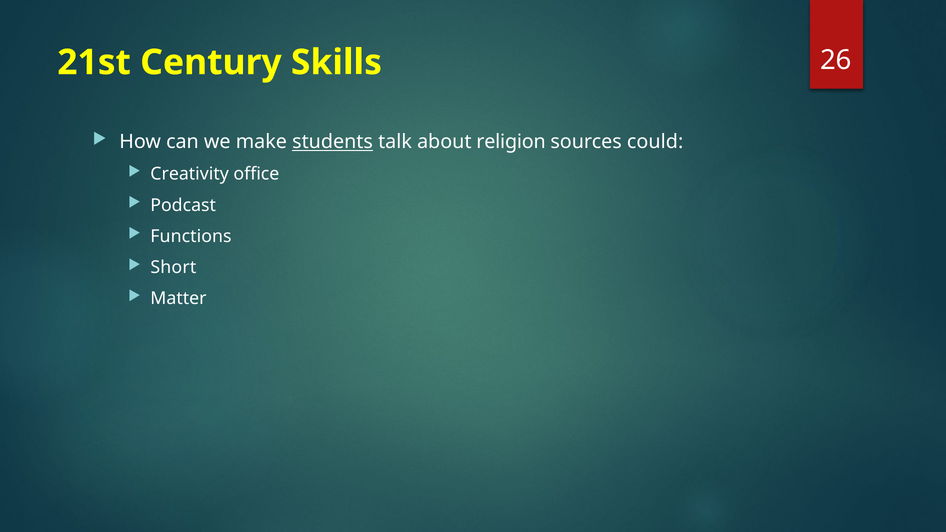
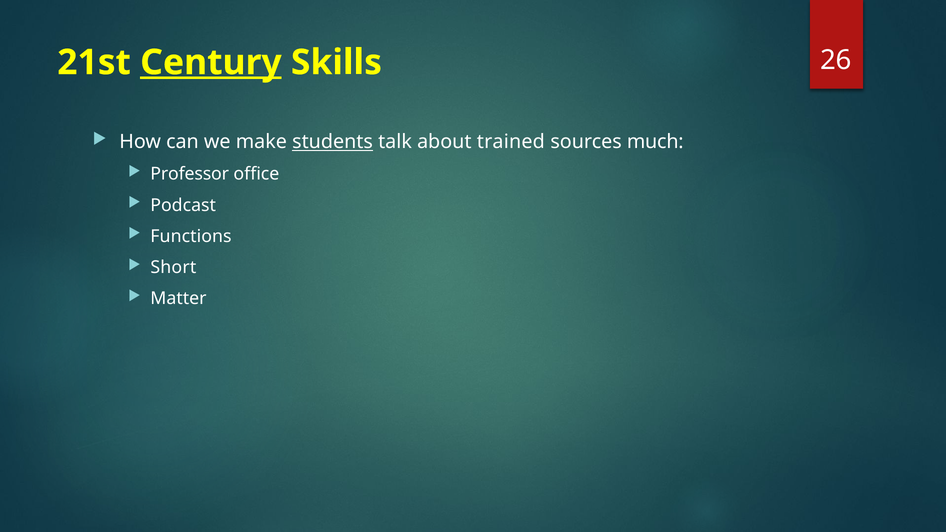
Century underline: none -> present (211, 62)
religion: religion -> trained (511, 142)
could: could -> much (655, 142)
Creativity: Creativity -> Professor (190, 174)
